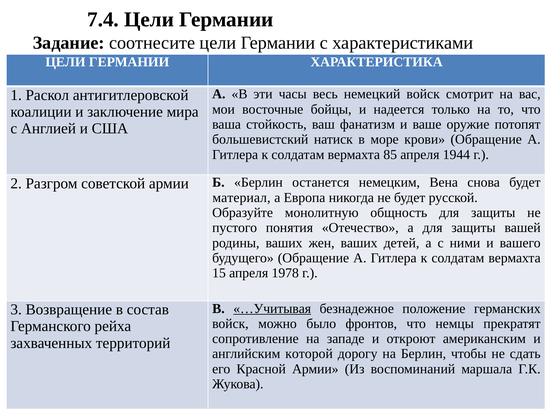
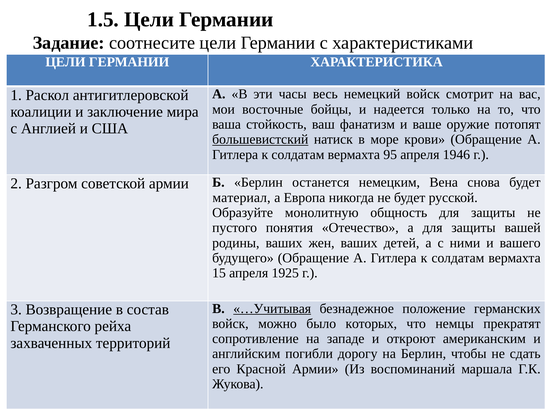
7.4: 7.4 -> 1.5 (103, 19)
большевистский underline: none -> present (260, 139)
85: 85 -> 95 (390, 154)
1944: 1944 -> 1946 (456, 154)
1978: 1978 -> 1925 (285, 273)
фронтов: фронтов -> которых (371, 323)
которой: которой -> погибли (309, 354)
